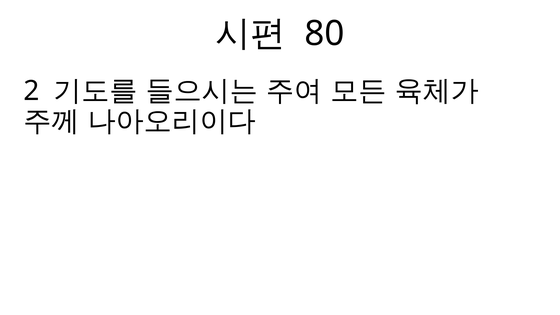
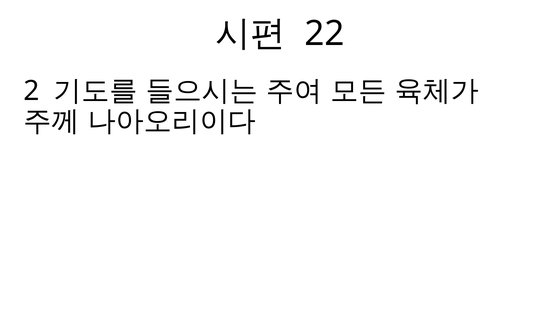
80: 80 -> 22 (324, 34)
